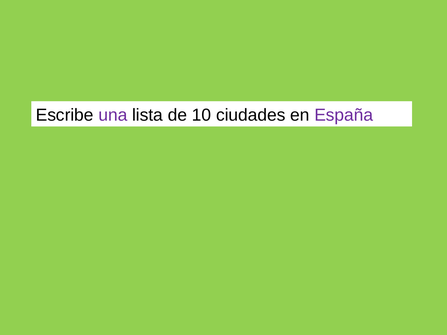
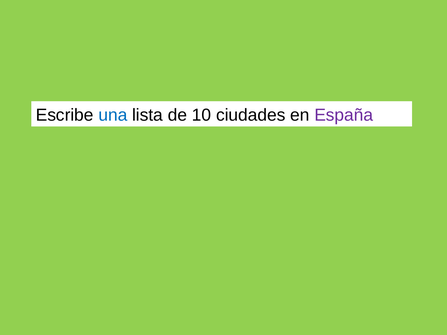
una colour: purple -> blue (113, 115)
